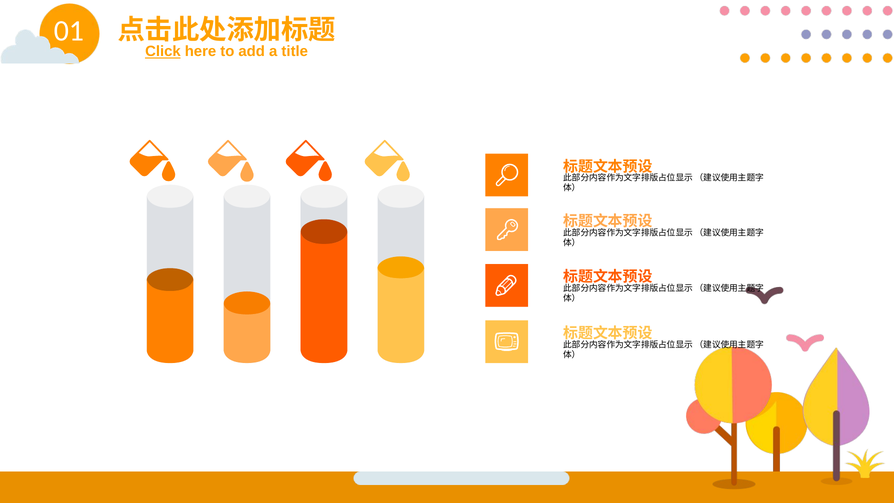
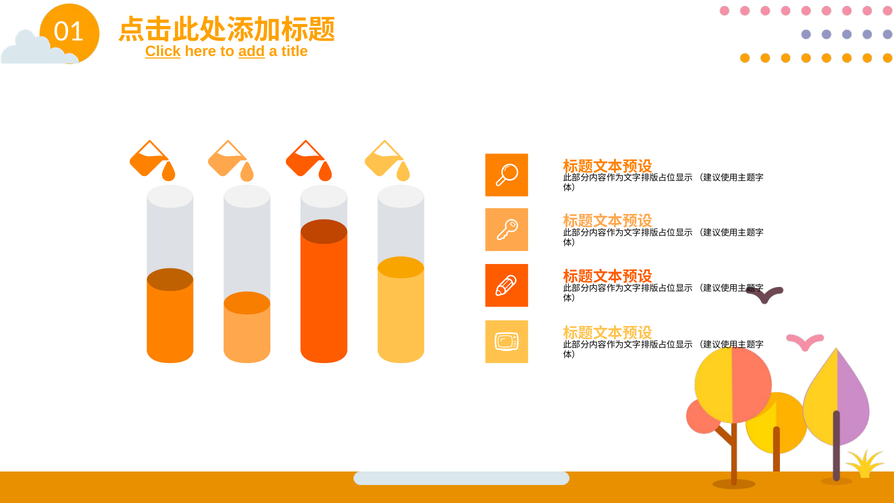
add underline: none -> present (252, 51)
